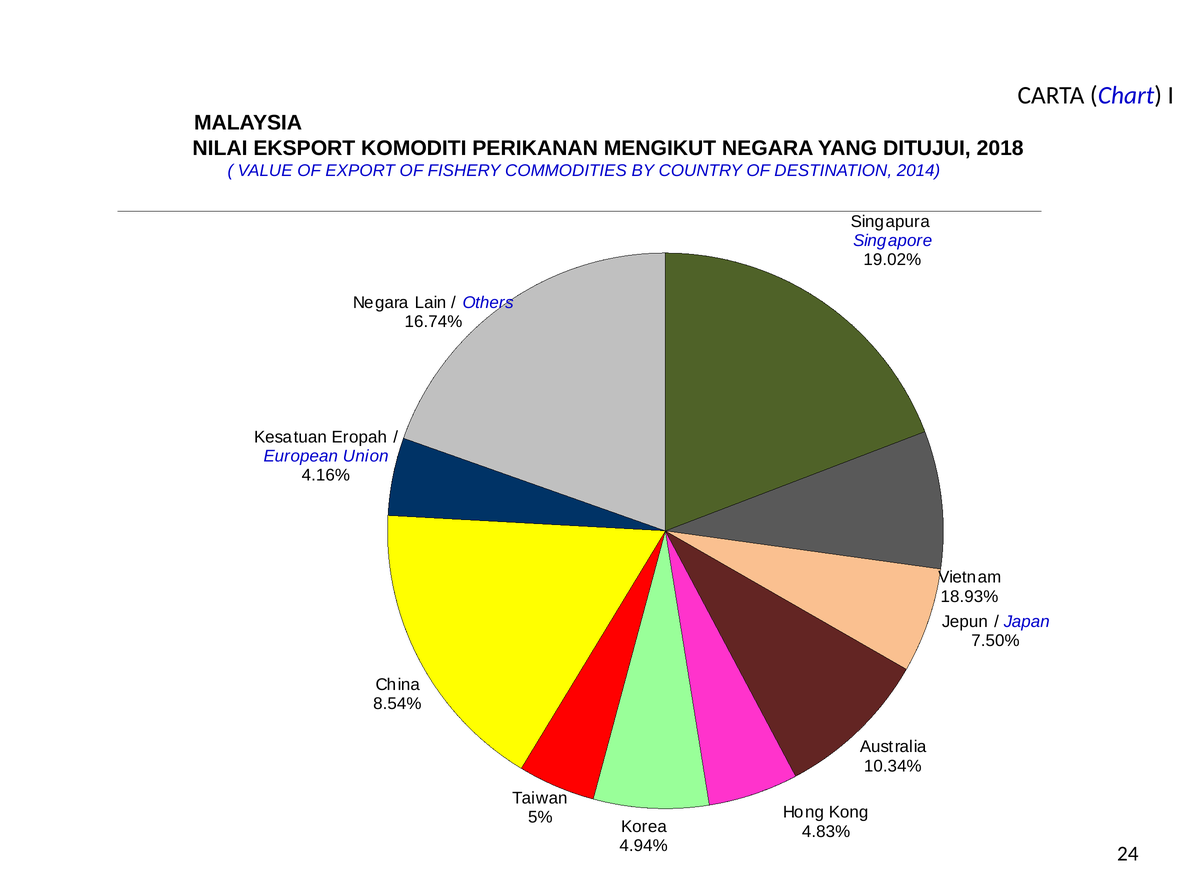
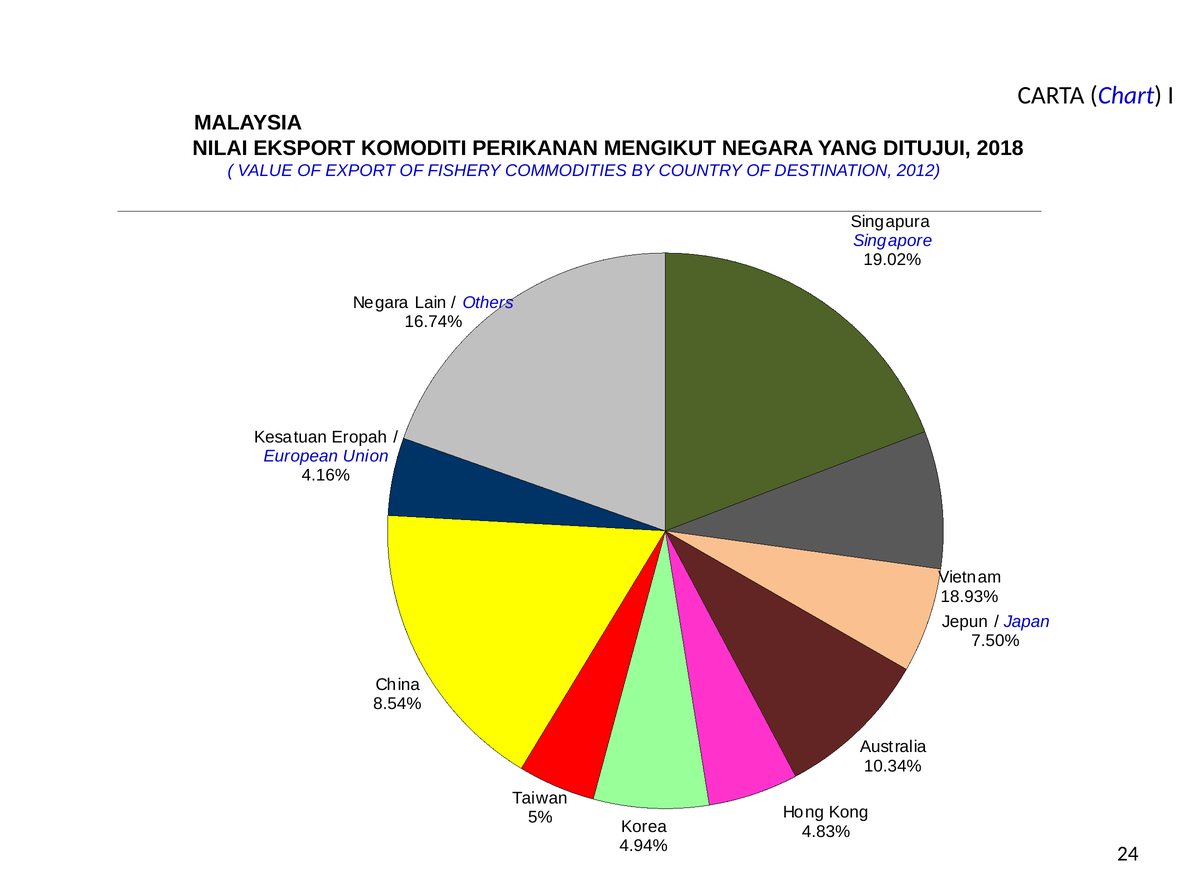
2014: 2014 -> 2012 (919, 171)
